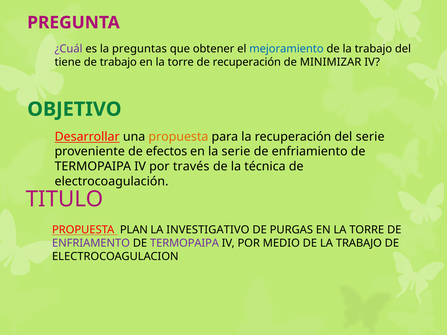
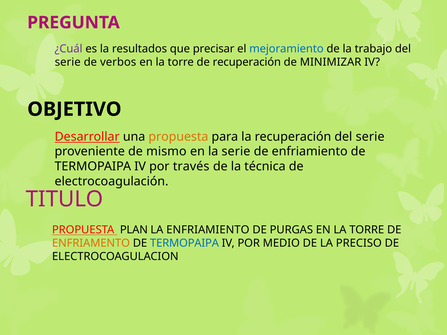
preguntas: preguntas -> resultados (140, 49)
obtener: obtener -> precisar (214, 49)
tiene: tiene -> serie (68, 62)
de trabajo: trabajo -> verbos (118, 62)
OBJETIVO colour: green -> black (74, 109)
efectos: efectos -> mismo (166, 152)
LA INVESTIGATIVO: INVESTIGATIVO -> ENFRIAMIENTO (208, 230)
ENFRIAMENTO colour: purple -> orange (91, 243)
TERMOPAIPA colour: purple -> blue (184, 243)
MEDIO DE LA TRABAJO: TRABAJO -> PRECISO (359, 243)
